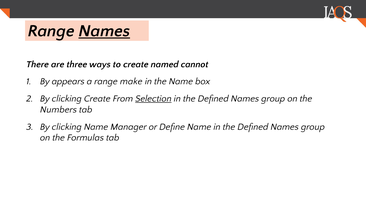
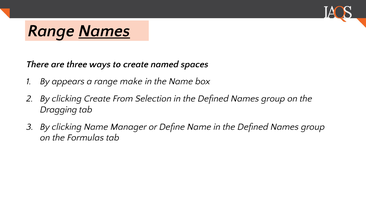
cannot: cannot -> spaces (195, 64)
Selection underline: present -> none (153, 99)
Numbers: Numbers -> Dragging (59, 109)
